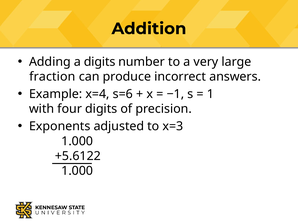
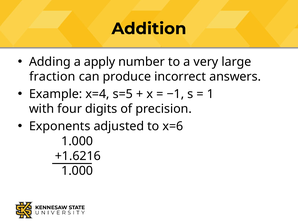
a digits: digits -> apply (100, 62)
s=6: s=6 -> s=5 (123, 94)
x=3: x=3 -> x=6 (173, 127)
+5.6122: +5.6122 -> +1.6216 (78, 156)
